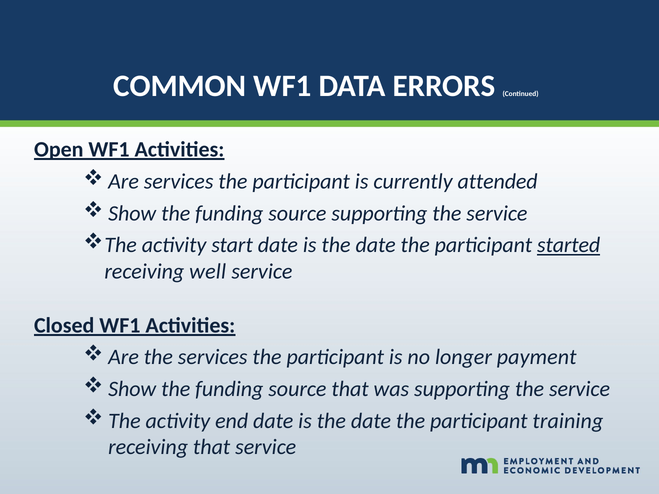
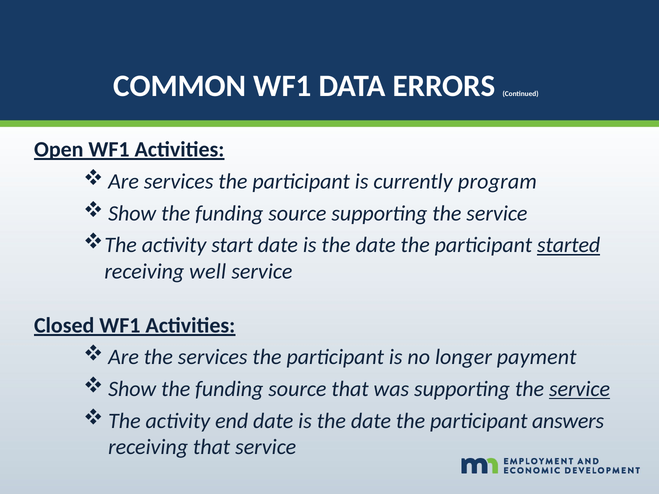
attended: attended -> program (497, 182)
service underline: none -> present (580, 389)
training: training -> answers (568, 421)
